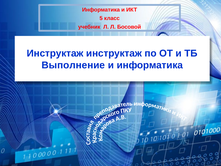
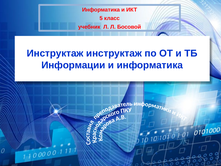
Выполнение: Выполнение -> Информации (73, 65)
